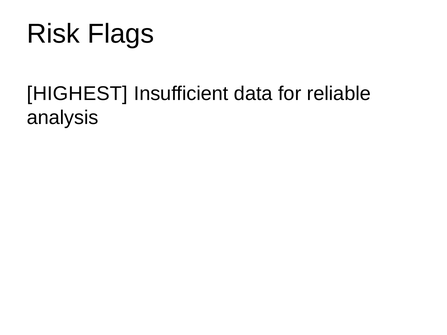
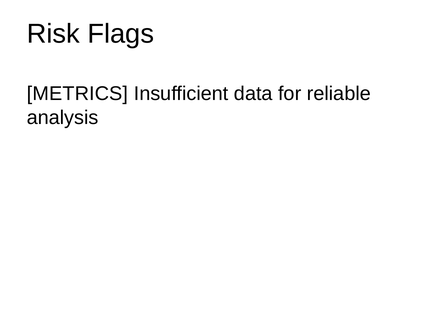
HIGHEST: HIGHEST -> METRICS (77, 94)
